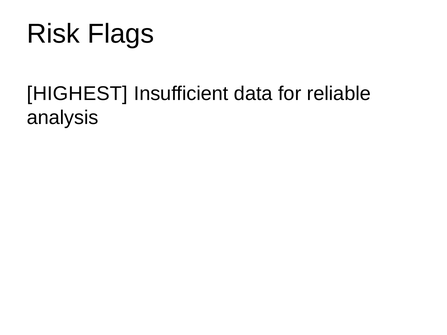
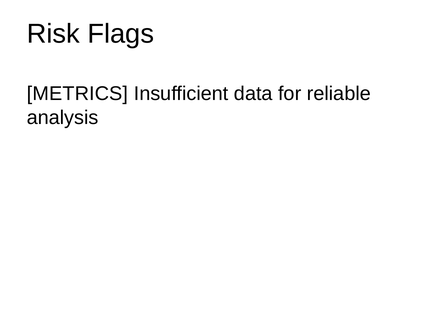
HIGHEST: HIGHEST -> METRICS (77, 94)
